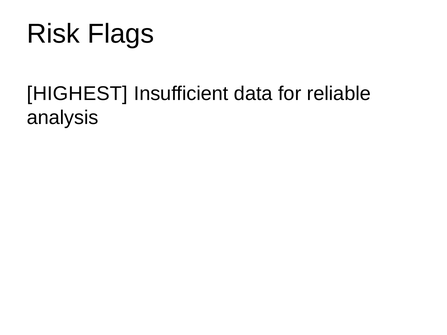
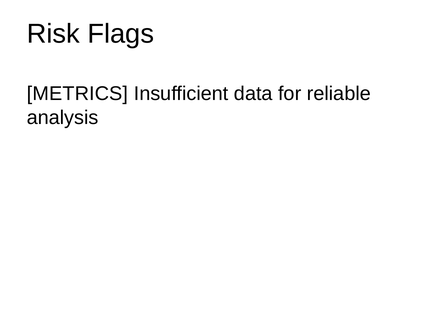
HIGHEST: HIGHEST -> METRICS (77, 94)
